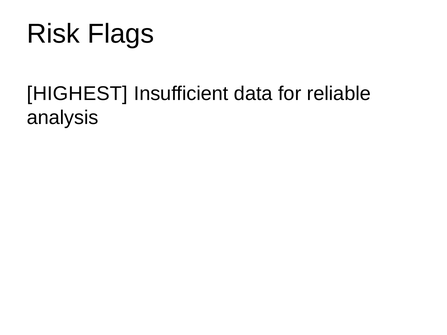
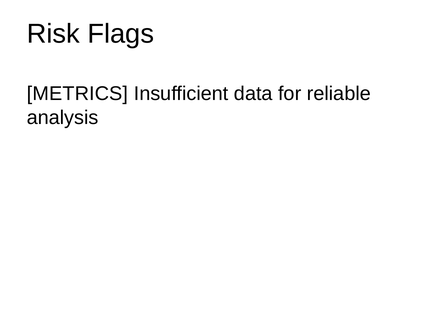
HIGHEST: HIGHEST -> METRICS (77, 94)
